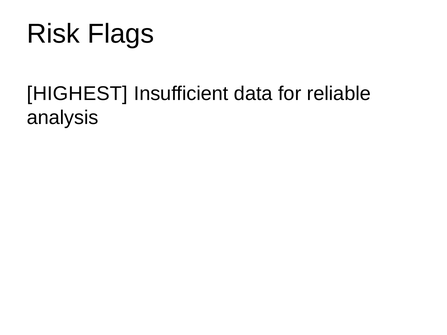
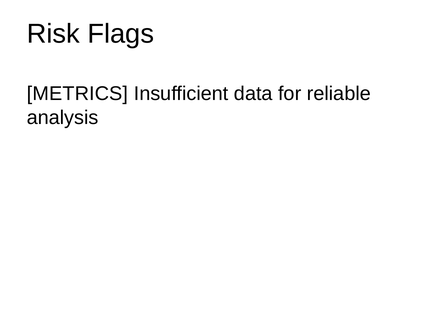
HIGHEST: HIGHEST -> METRICS (77, 94)
